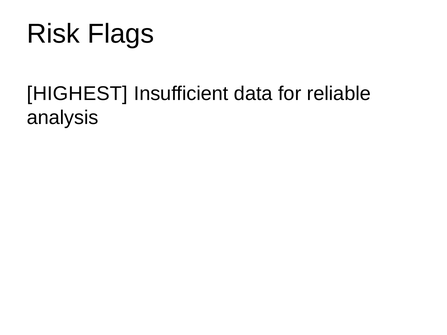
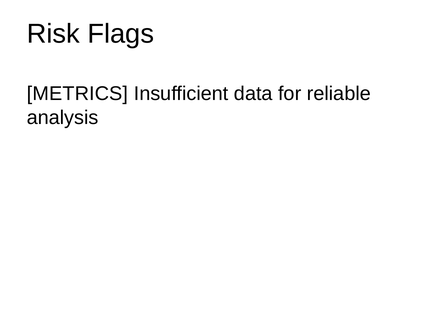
HIGHEST: HIGHEST -> METRICS (77, 94)
